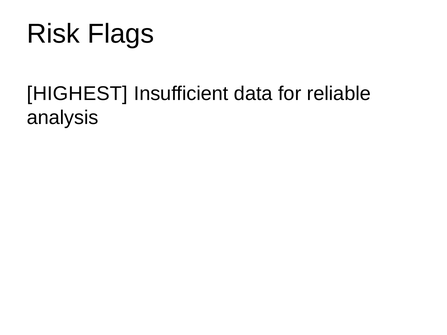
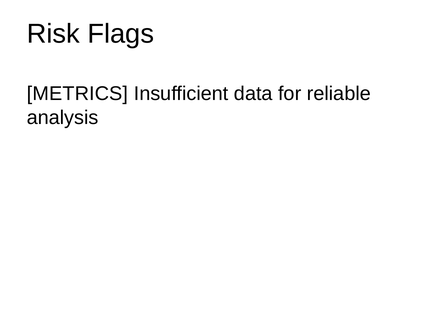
HIGHEST: HIGHEST -> METRICS (77, 94)
